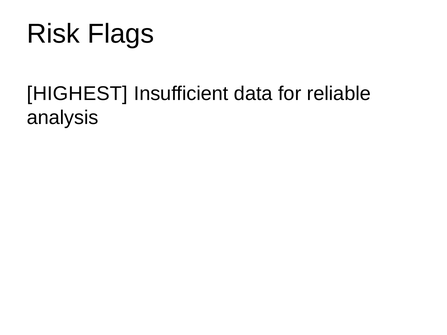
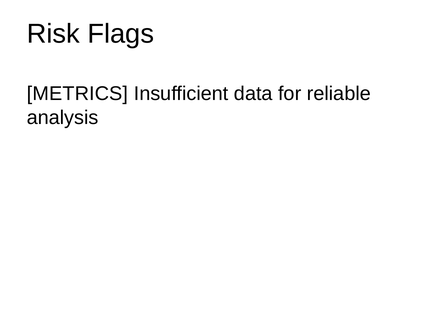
HIGHEST: HIGHEST -> METRICS (77, 94)
